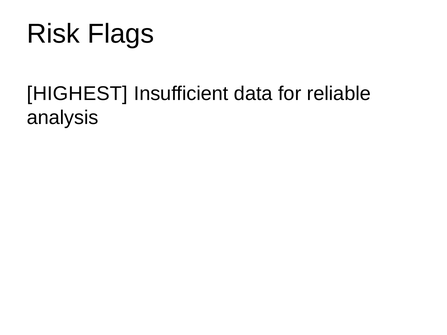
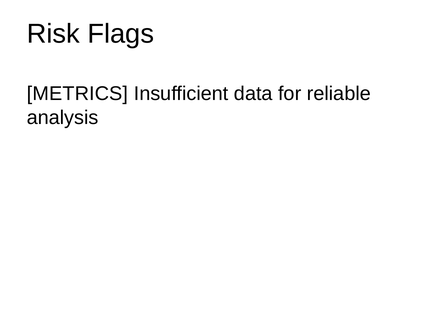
HIGHEST: HIGHEST -> METRICS (77, 94)
